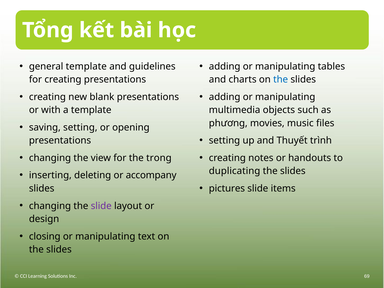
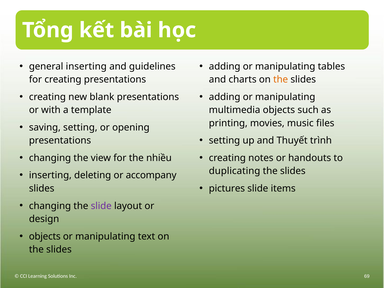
general template: template -> inserting (86, 66)
the colour: blue -> orange (281, 80)
phương: phương -> printing (228, 123)
trong: trong -> nhiều (159, 158)
closing: closing -> objects (45, 236)
